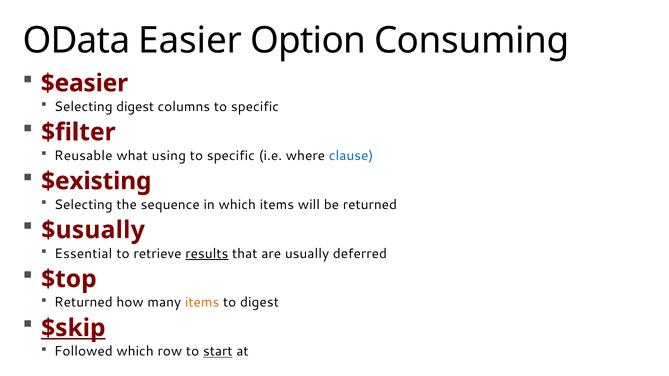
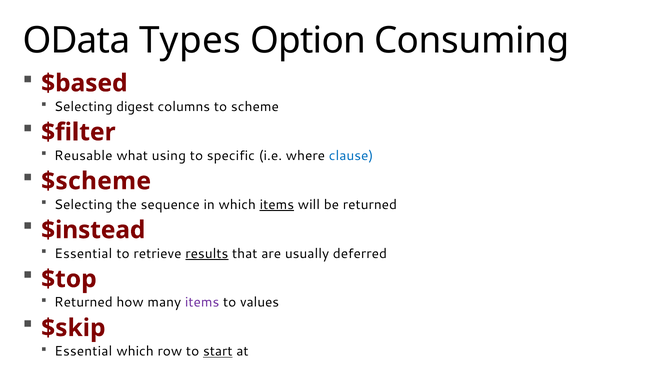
Easier: Easier -> Types (190, 40)
$easier: $easier -> $based (84, 83)
columns to specific: specific -> scheme (255, 107)
$existing: $existing -> $scheme (96, 181)
items underline: none -> present (277, 205)
$usually: $usually -> $instead (93, 230)
items colour: orange -> purple (202, 303)
to digest: digest -> values (260, 303)
$skip underline: present -> none (73, 328)
Followed: Followed -> Essential (83, 352)
